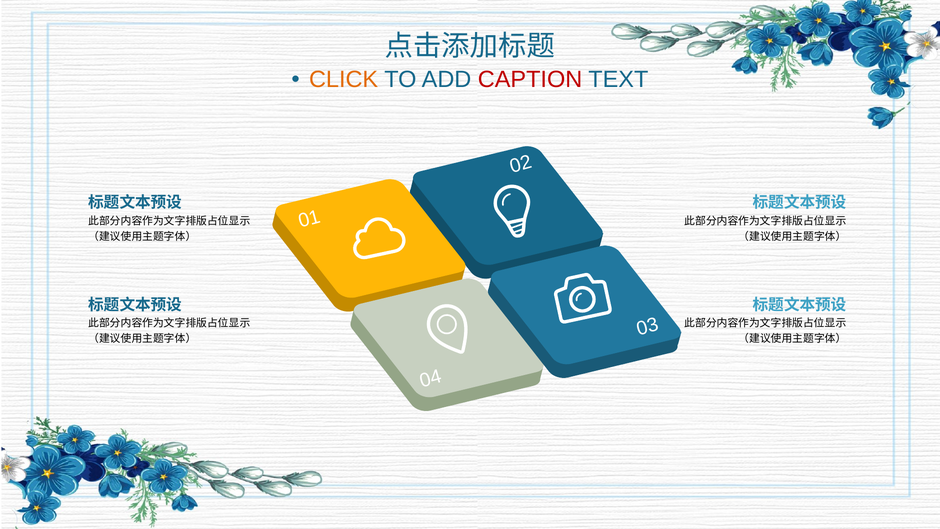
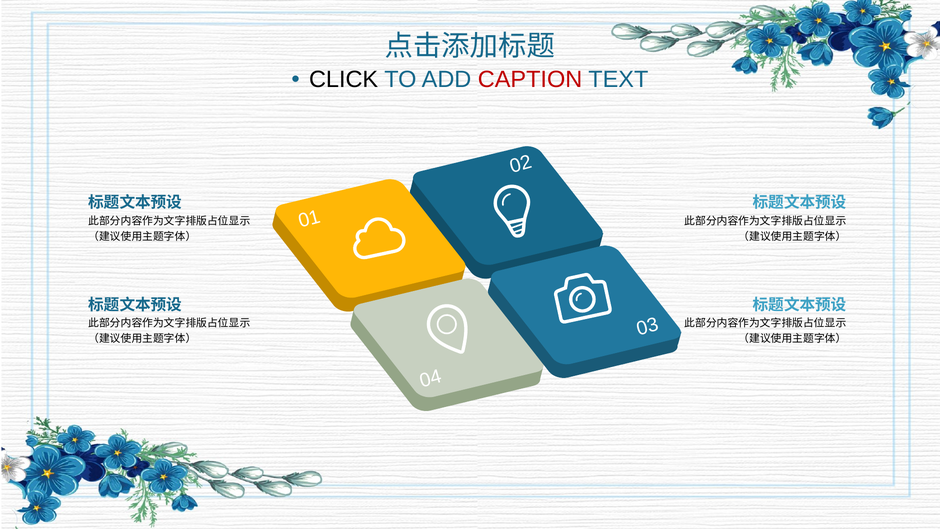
CLICK colour: orange -> black (344, 80)
